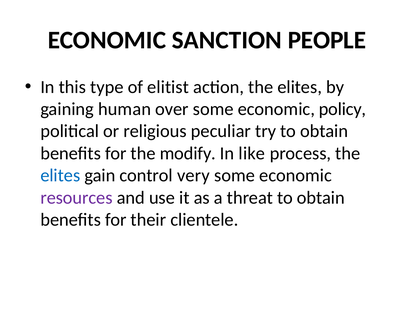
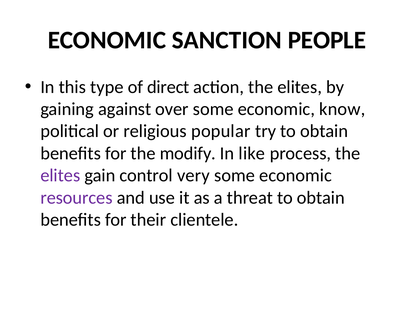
elitist: elitist -> direct (168, 87)
human: human -> against (125, 109)
policy: policy -> know (342, 109)
peculiar: peculiar -> popular (221, 131)
elites colour: blue -> purple (60, 175)
